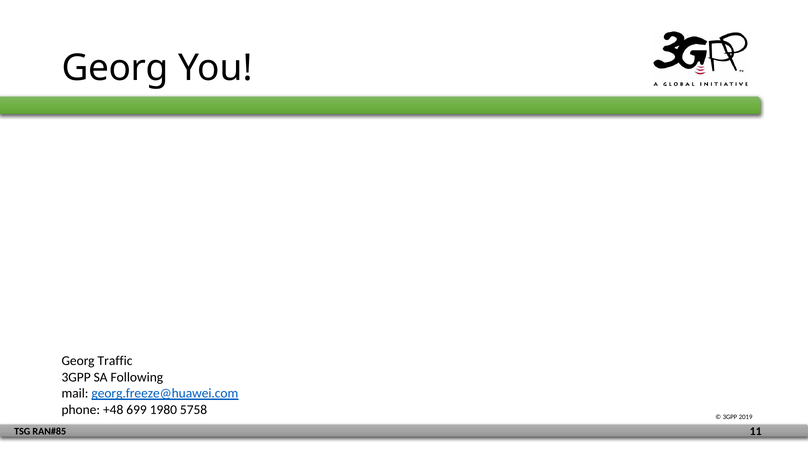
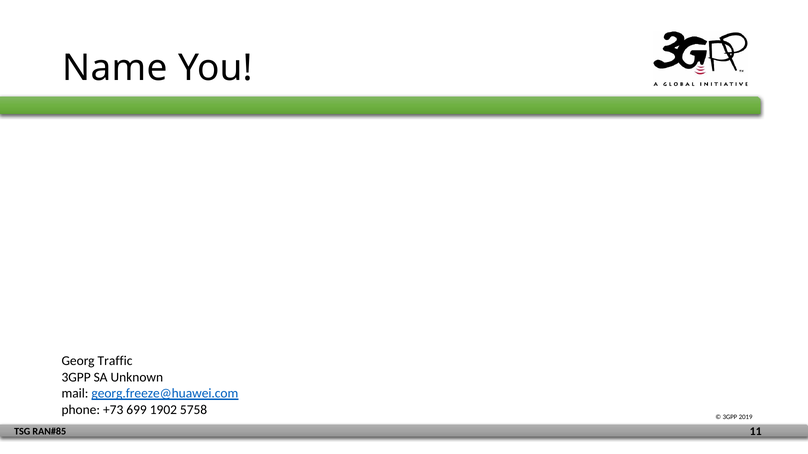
Georg: Georg -> Name (115, 68)
Following: Following -> Unknown (137, 378)
+48: +48 -> +73 (113, 410)
1980: 1980 -> 1902 (163, 410)
